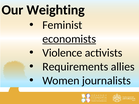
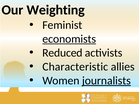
Violence: Violence -> Reduced (62, 53)
Requirements: Requirements -> Characteristic (75, 67)
journalists underline: none -> present (106, 81)
